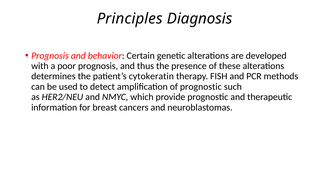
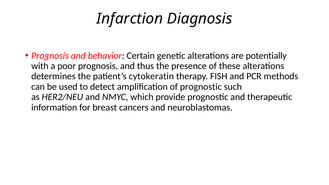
Principles: Principles -> Infarction (130, 19)
developed: developed -> potentially (266, 56)
